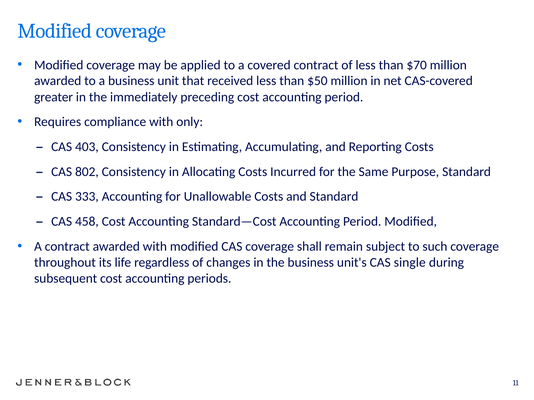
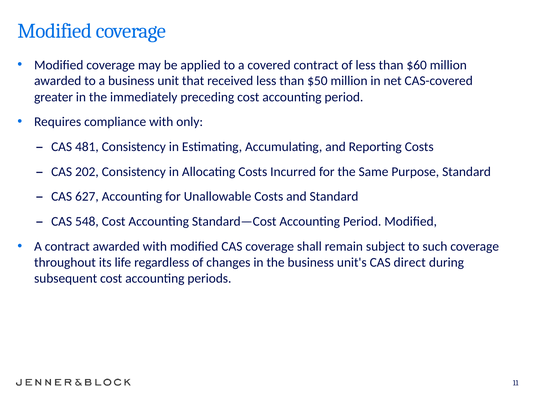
$70: $70 -> $60 (417, 65)
403: 403 -> 481 (87, 147)
802: 802 -> 202 (87, 172)
333: 333 -> 627 (87, 197)
458: 458 -> 548 (87, 222)
single: single -> direct (410, 263)
